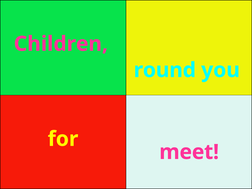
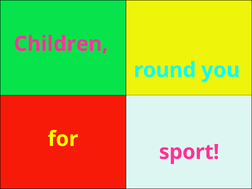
meet: meet -> sport (189, 152)
